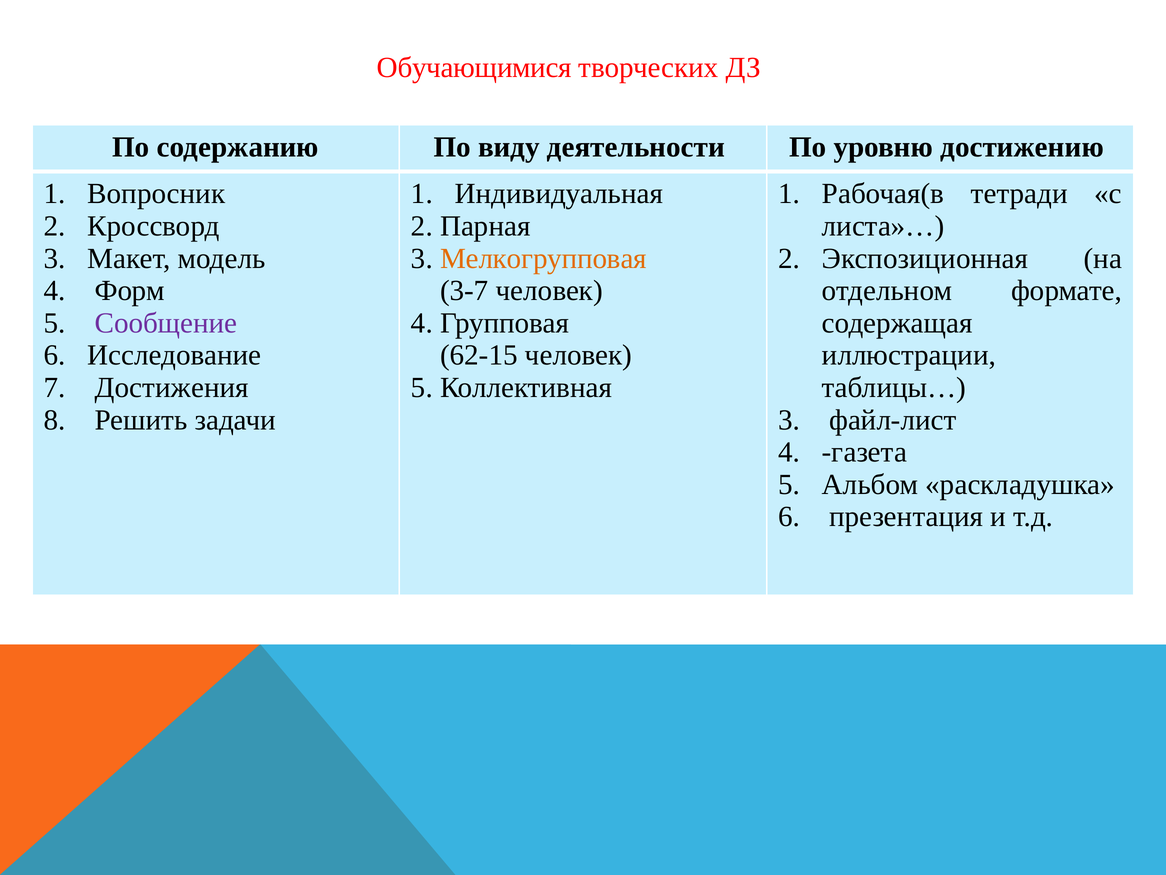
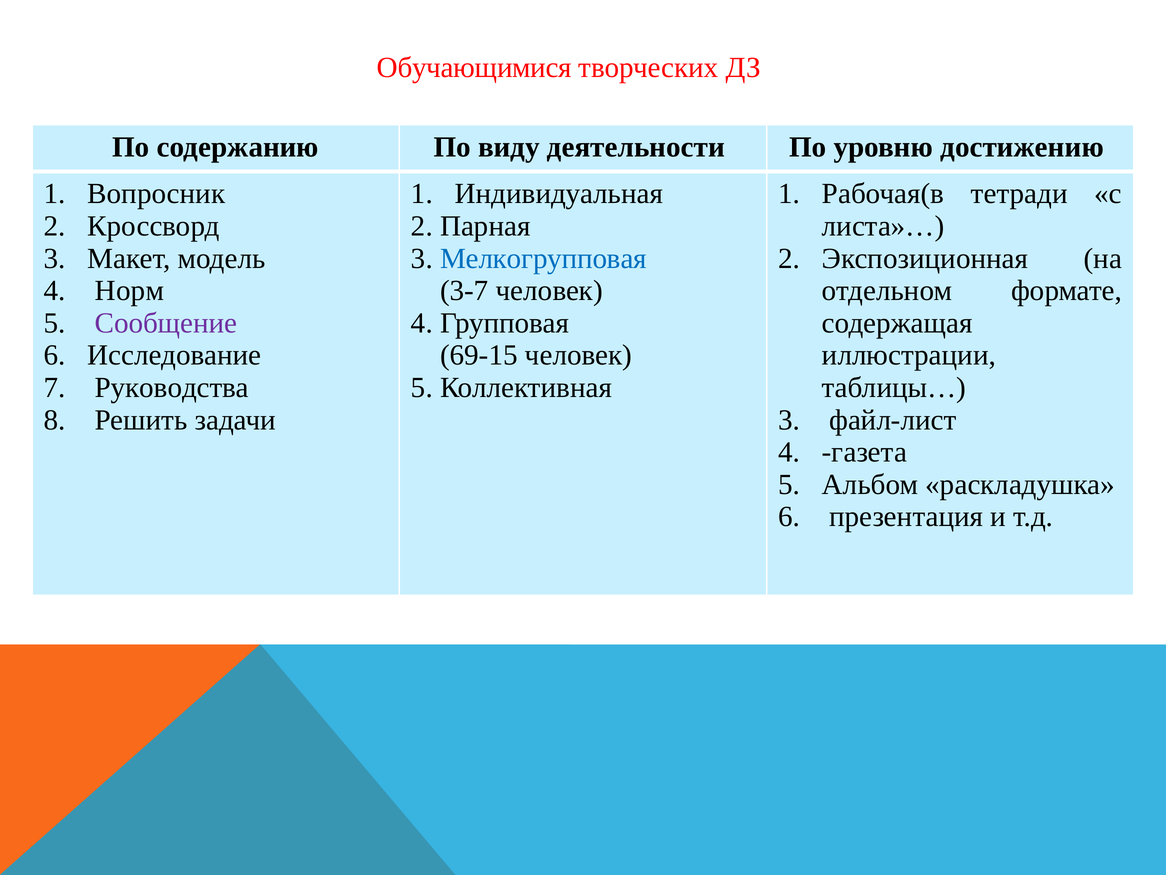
Мелкогрупповая colour: orange -> blue (543, 258)
Форм: Форм -> Норм (129, 291)
62-15: 62-15 -> 69-15 (479, 355)
Достижения: Достижения -> Руководства (172, 387)
